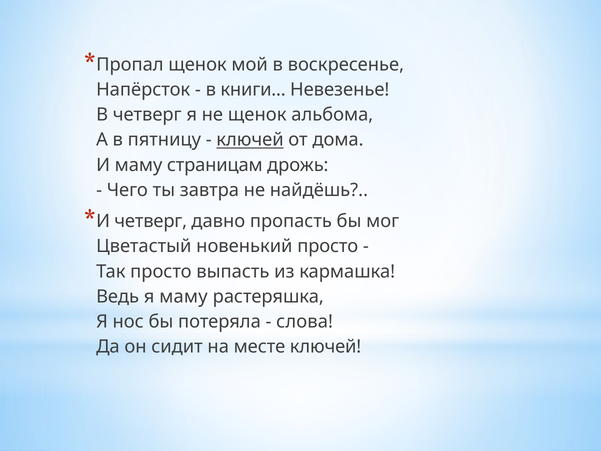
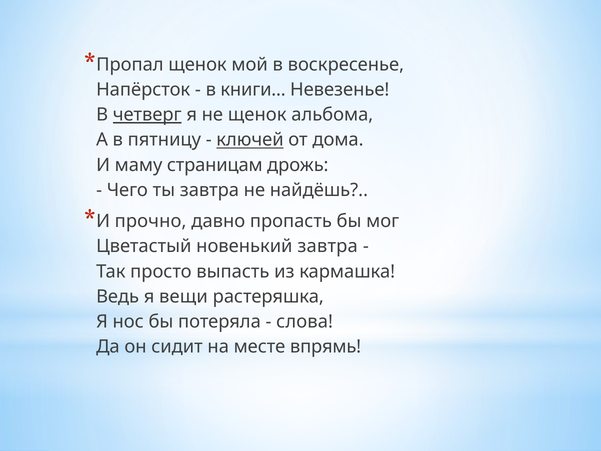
четверг underline: none -> present (147, 115)
И четверг: четверг -> прочно (151, 221)
новенький просто: просто -> завтра (328, 246)
я маму: маму -> вещи (183, 296)
месте ключей: ключей -> впрямь (326, 346)
